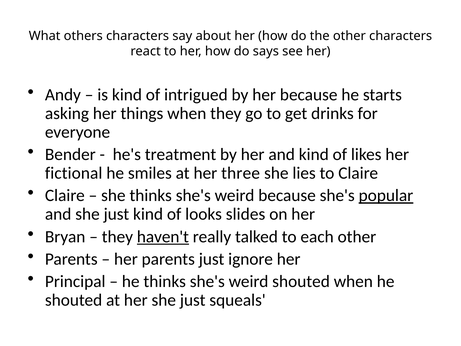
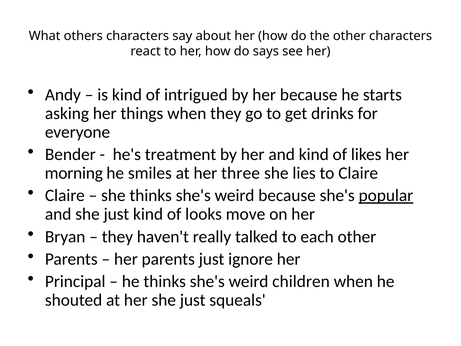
fictional: fictional -> morning (74, 173)
slides: slides -> move (246, 214)
haven't underline: present -> none (163, 236)
weird shouted: shouted -> children (301, 281)
